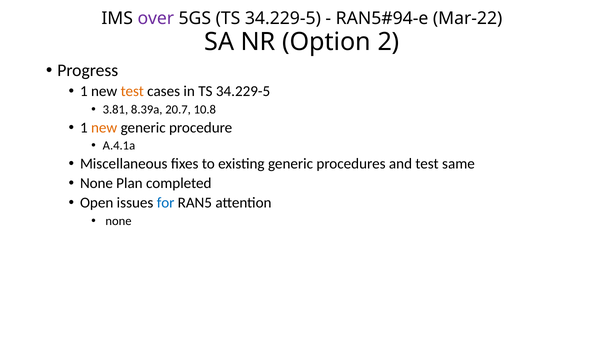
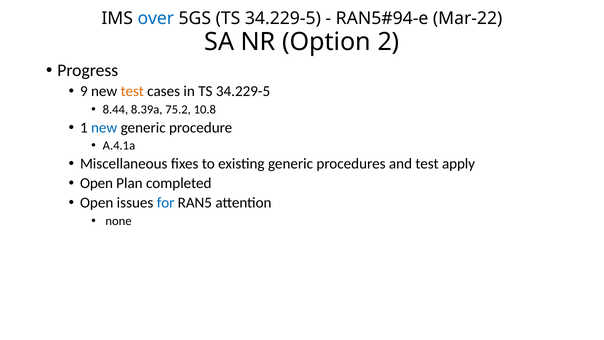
over colour: purple -> blue (156, 19)
1: 1 -> 9 (84, 91)
3.81: 3.81 -> 8.44 (115, 110)
20.7: 20.7 -> 75.2 (178, 110)
new colour: orange -> blue (104, 128)
same: same -> apply (459, 164)
None: None -> Open (96, 183)
